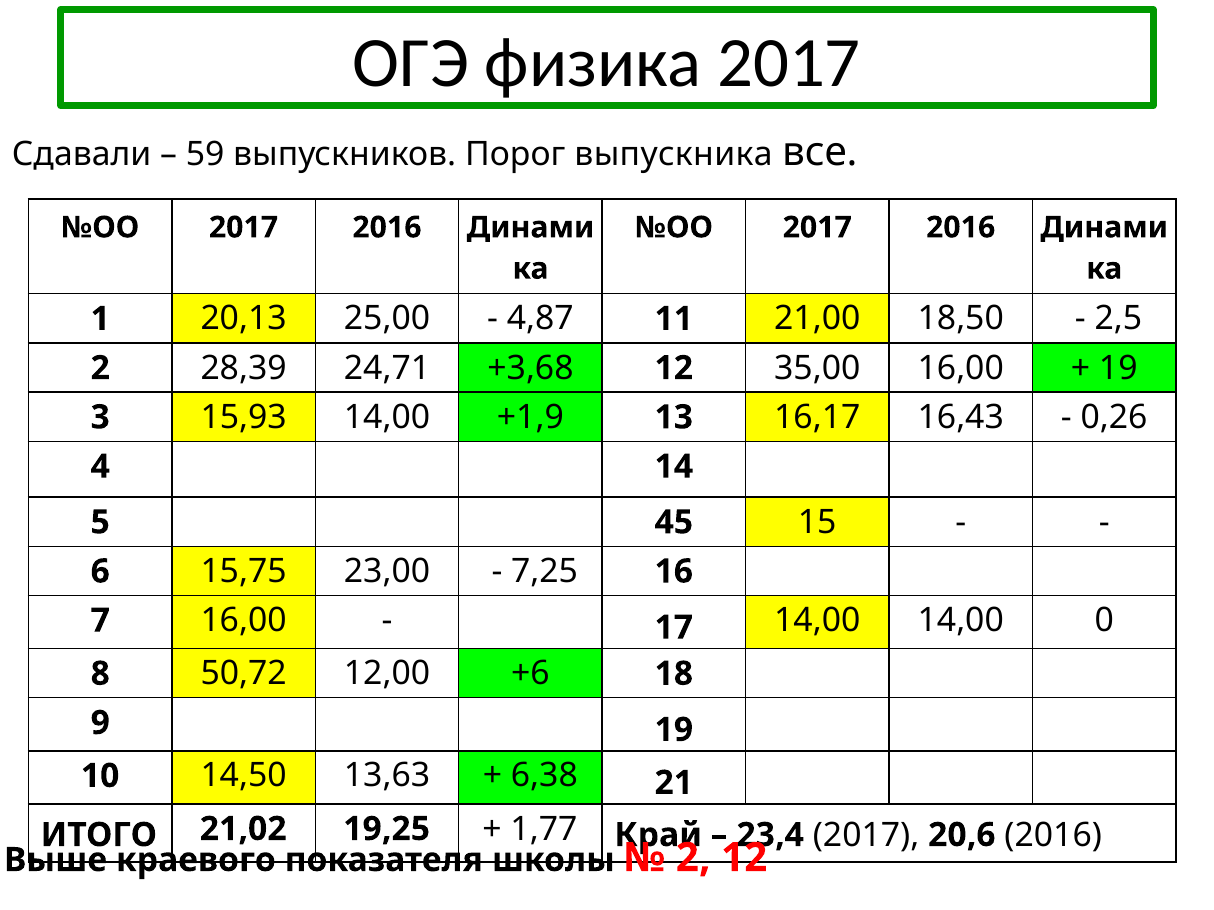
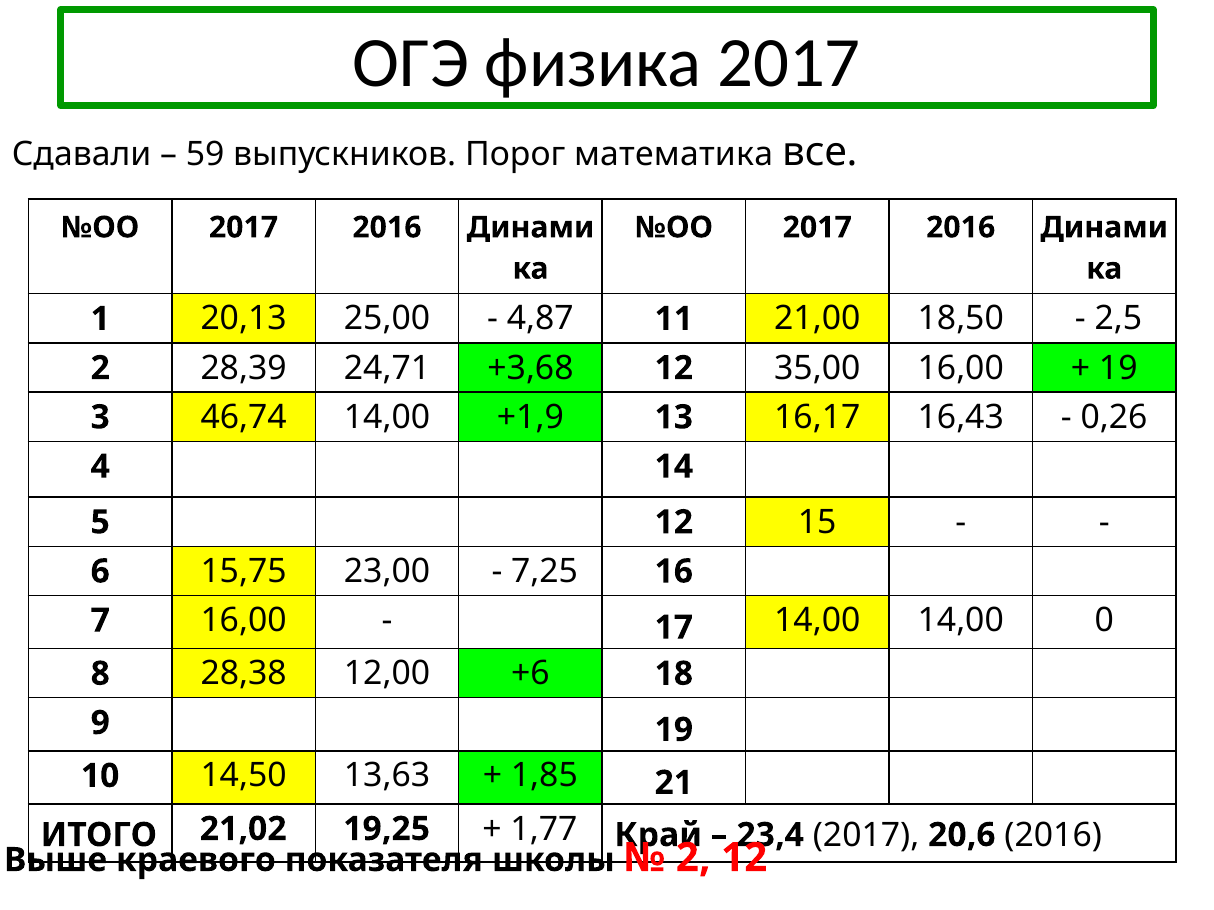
выпускника: выпускника -> математика (674, 154)
15,93: 15,93 -> 46,74 (244, 417)
5 45: 45 -> 12 (674, 522)
50,72: 50,72 -> 28,38 (244, 674)
6,38: 6,38 -> 1,85 (544, 776)
